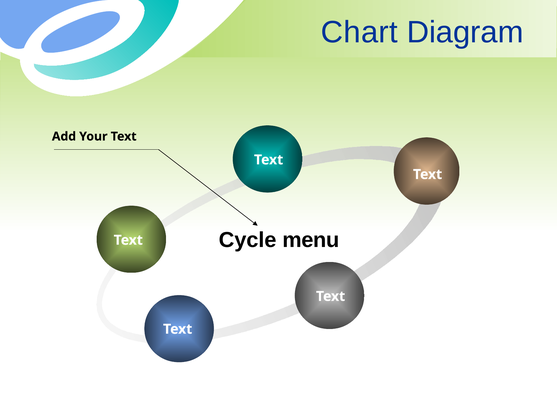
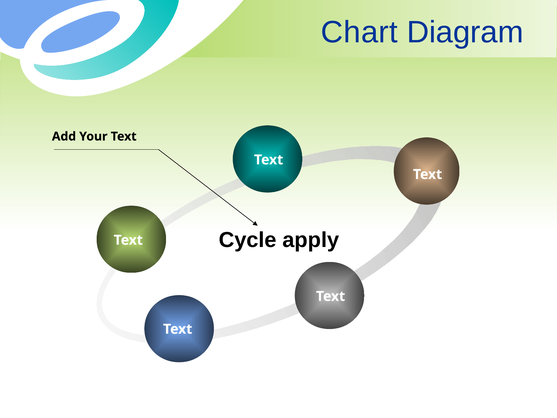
menu: menu -> apply (311, 240)
